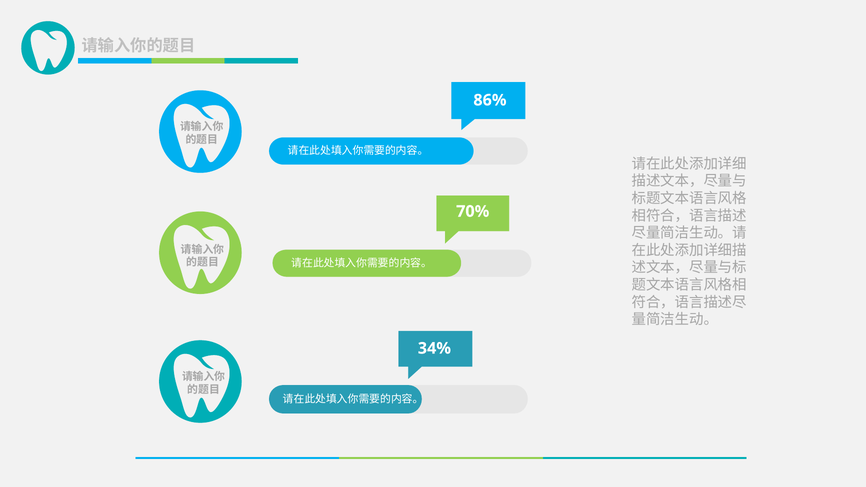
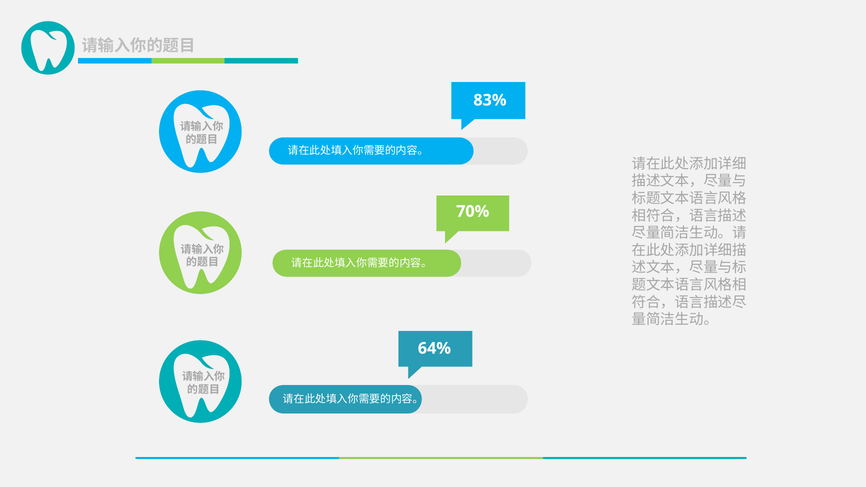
86%: 86% -> 83% (490, 100)
34%: 34% -> 64% (434, 348)
